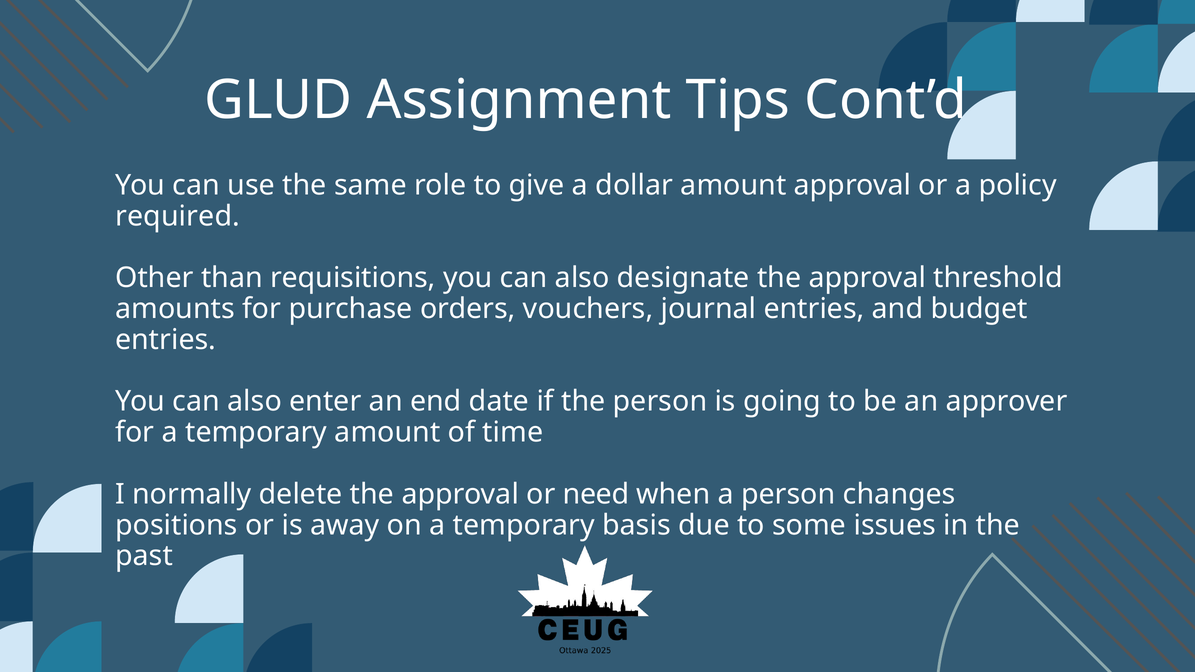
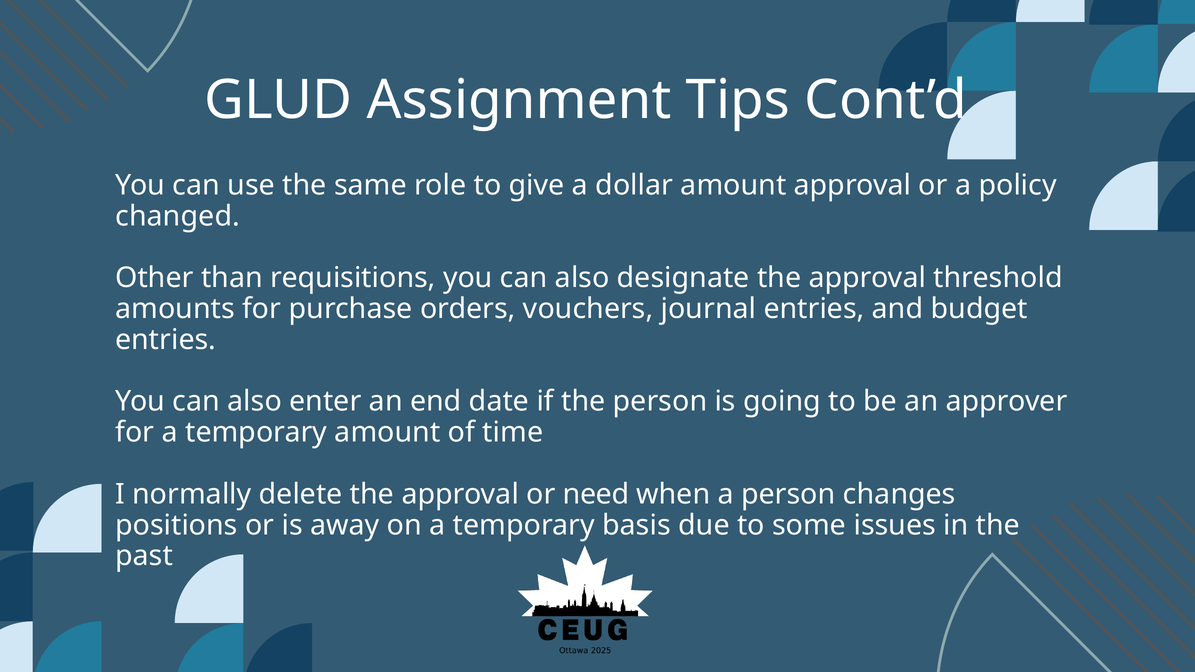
required: required -> changed (178, 216)
